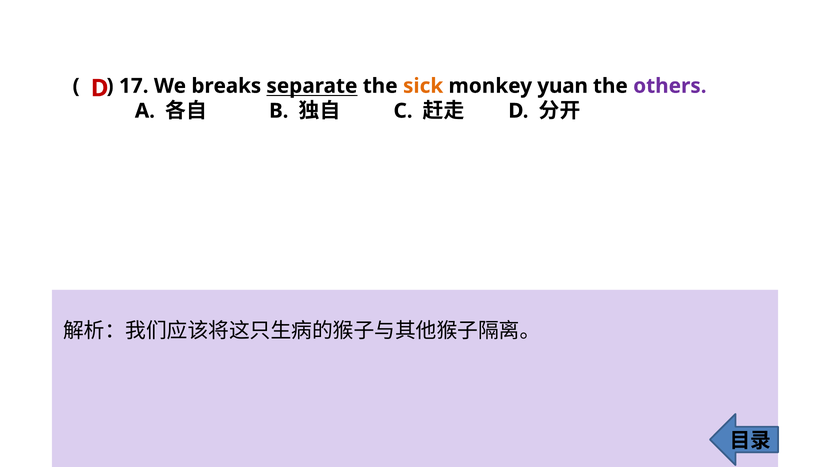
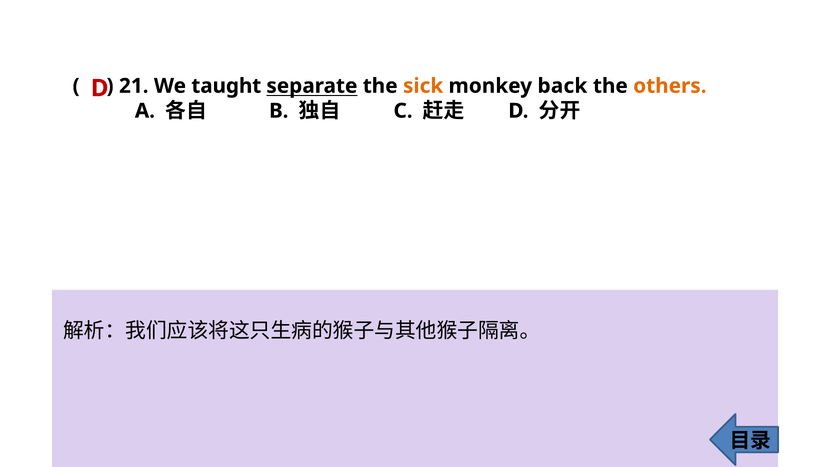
17: 17 -> 21 (134, 86)
breaks: breaks -> taught (226, 86)
yuan: yuan -> back (562, 86)
others colour: purple -> orange (670, 86)
